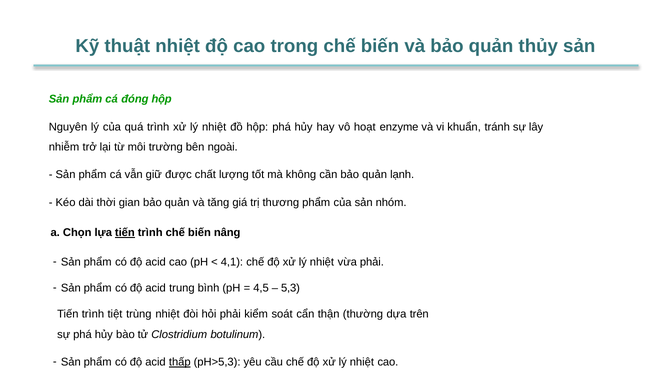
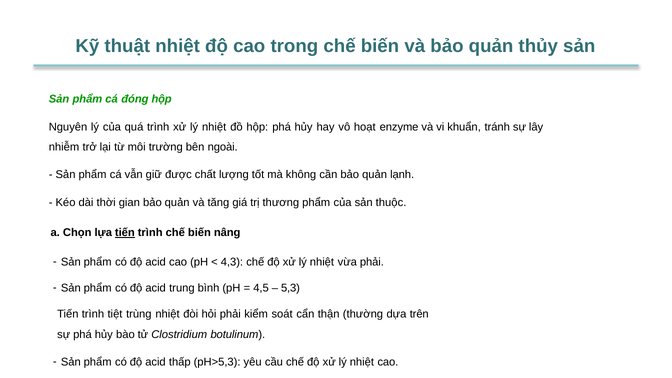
nhóm: nhóm -> thuộc (391, 202)
4,1: 4,1 -> 4,3 (232, 262)
thấp underline: present -> none (180, 362)
